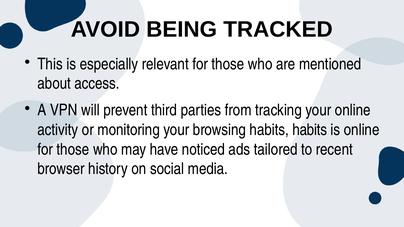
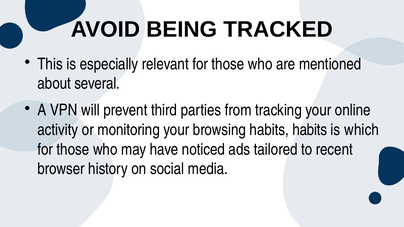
access: access -> several (97, 84)
is online: online -> which (362, 130)
